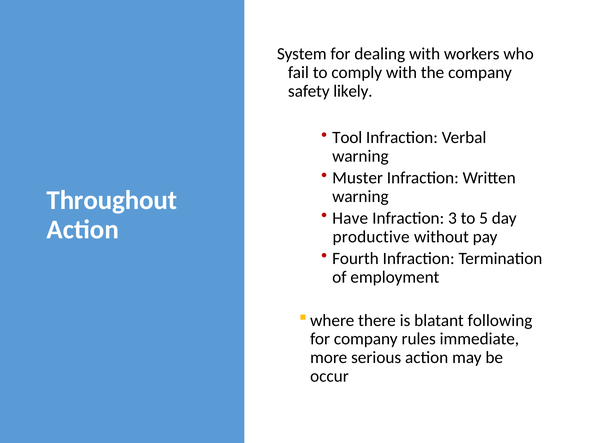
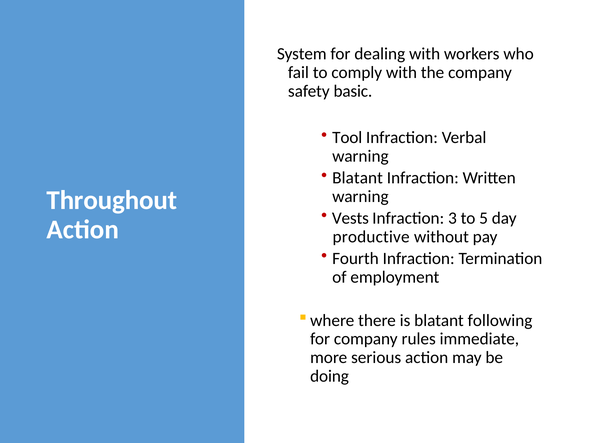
likely: likely -> basic (353, 91)
Muster: Muster -> Blatant (358, 178)
Have: Have -> Vests (350, 218)
occur: occur -> doing (329, 376)
